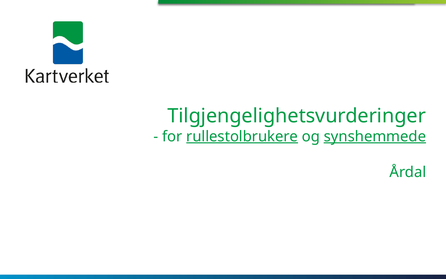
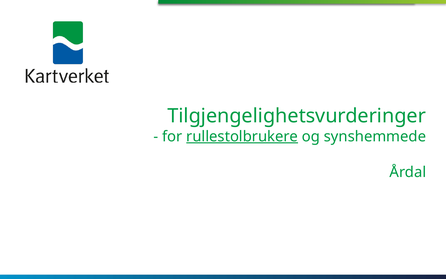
synshemmede underline: present -> none (375, 136)
